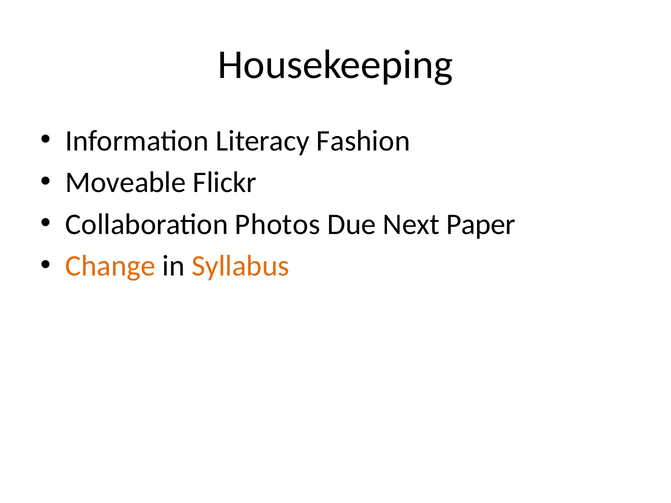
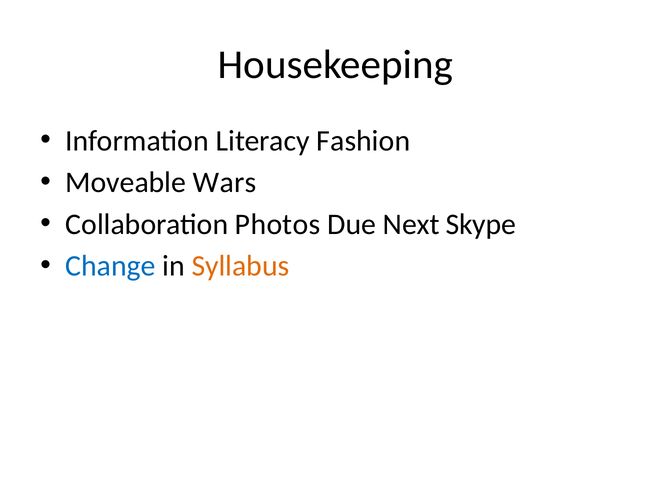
Flickr: Flickr -> Wars (225, 183)
Paper: Paper -> Skype (481, 224)
Change colour: orange -> blue (111, 266)
